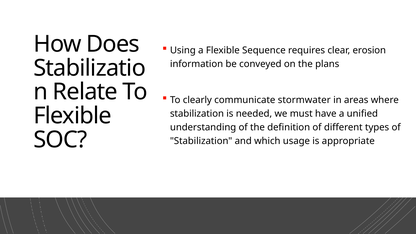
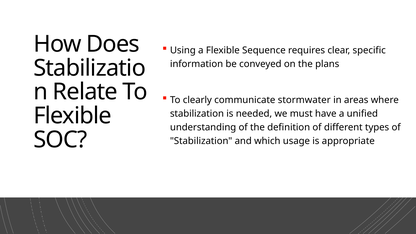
erosion: erosion -> specific (369, 50)
